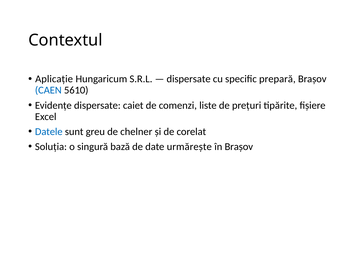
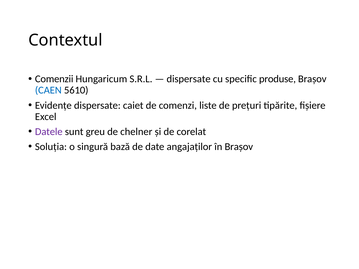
Aplicație: Aplicație -> Comenzii (54, 79)
prepară: prepară -> produse (277, 79)
Datele colour: blue -> purple (49, 132)
urmărește: urmărește -> angajaților (189, 147)
